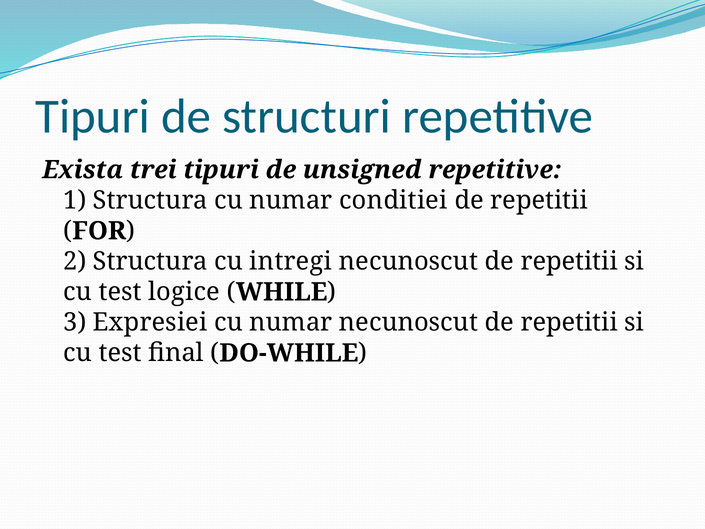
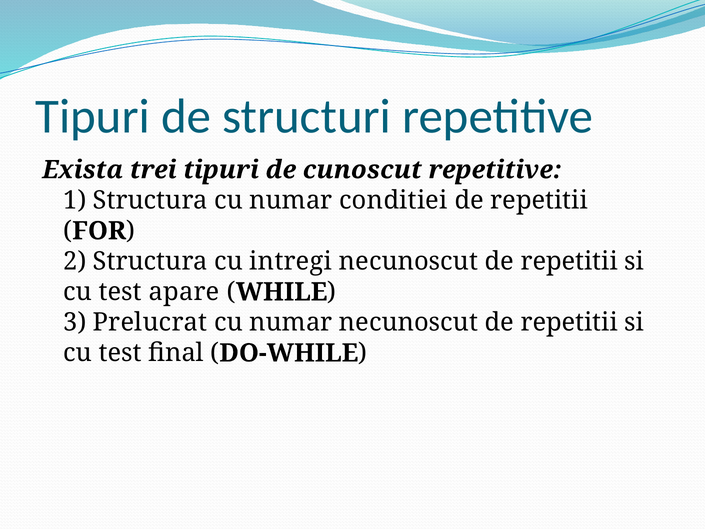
unsigned: unsigned -> cunoscut (362, 170)
logice: logice -> apare (184, 292)
Expresiei: Expresiei -> Prelucrat (150, 322)
